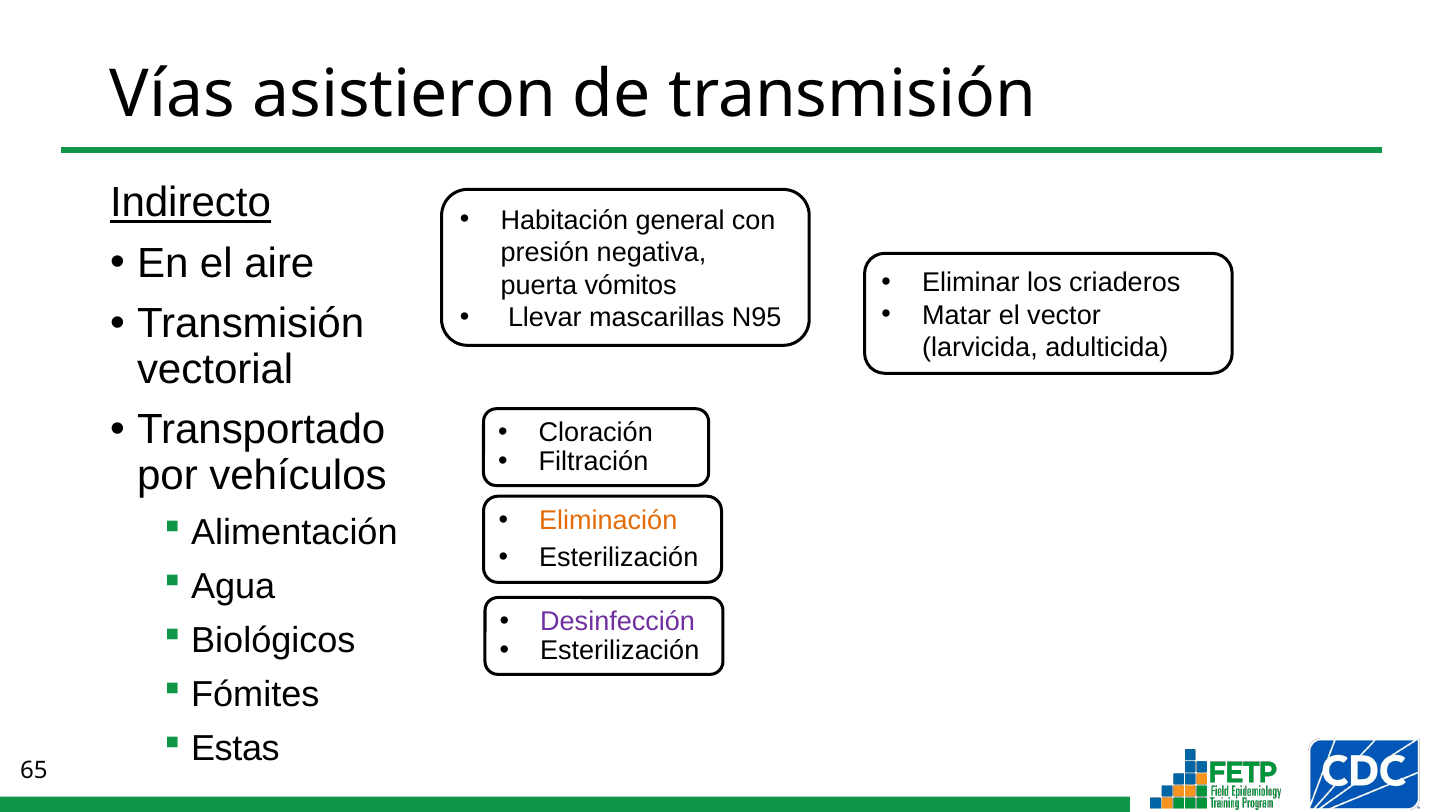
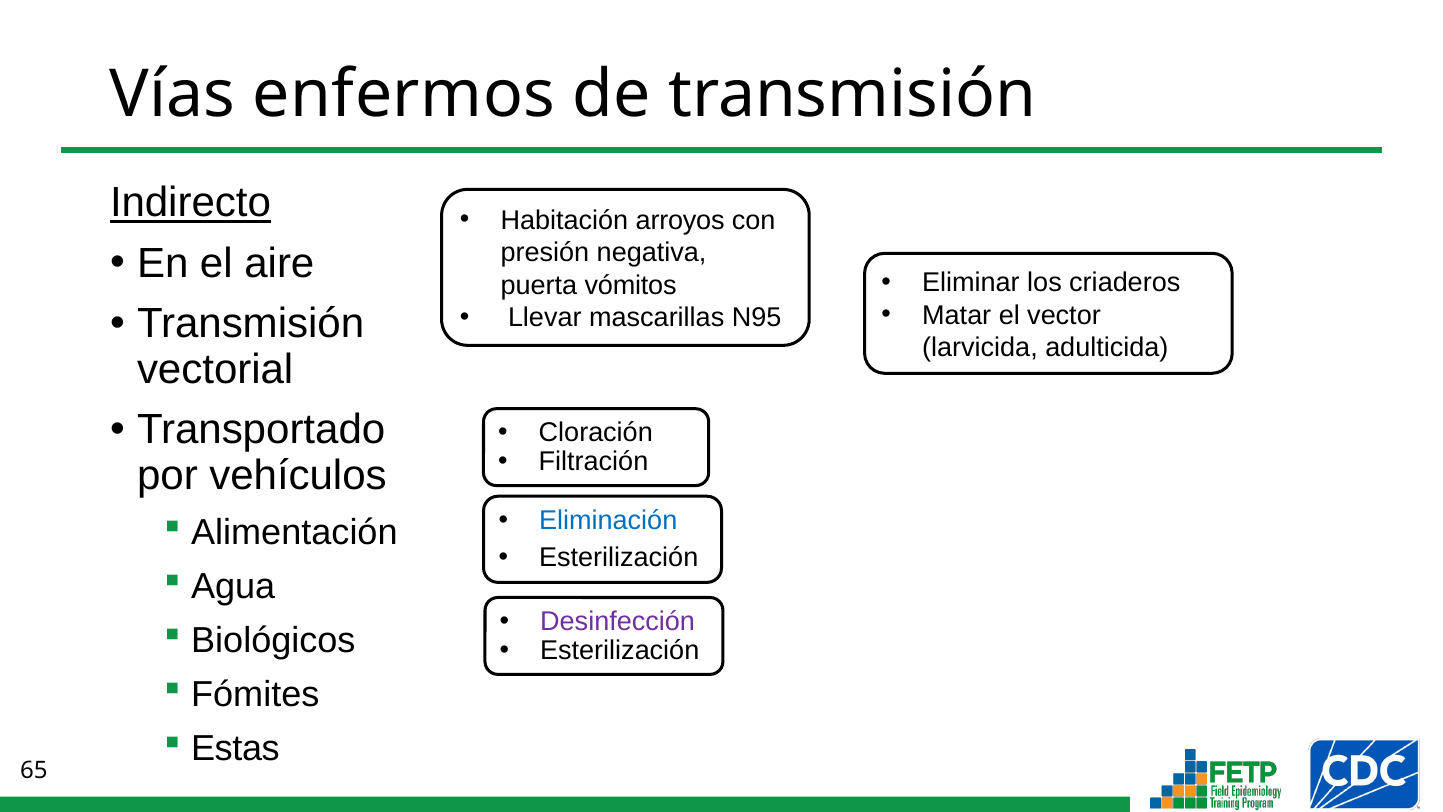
asistieron: asistieron -> enfermos (404, 94)
general: general -> arroyos (680, 220)
Eliminación colour: orange -> blue (608, 520)
